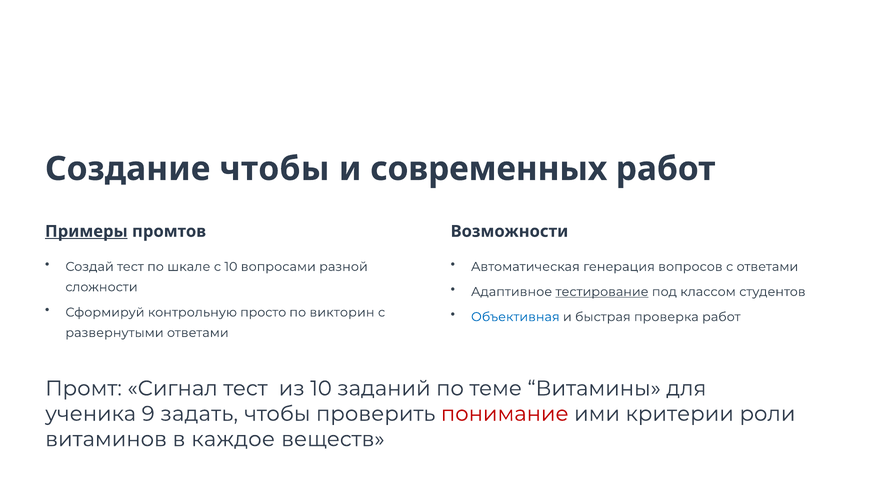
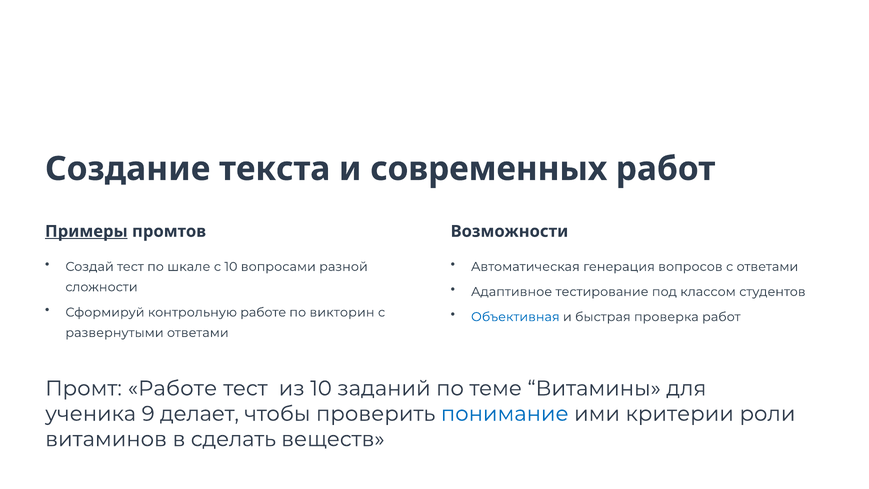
Создание чтобы: чтобы -> текста (275, 169)
тестирование underline: present -> none (602, 292)
контрольную просто: просто -> работе (263, 312)
Промт Сигнал: Сигнал -> Работе (173, 388)
задать: задать -> делает (199, 414)
понимание colour: red -> blue (505, 414)
каждое: каждое -> сделать (233, 439)
